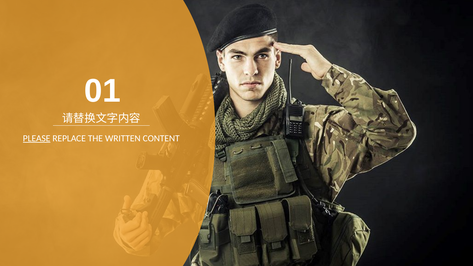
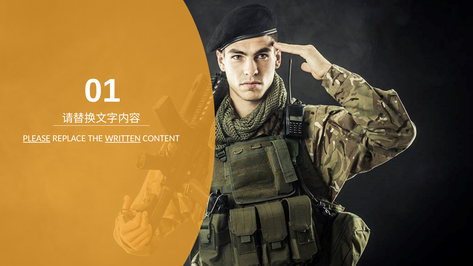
WRITTEN underline: none -> present (123, 138)
